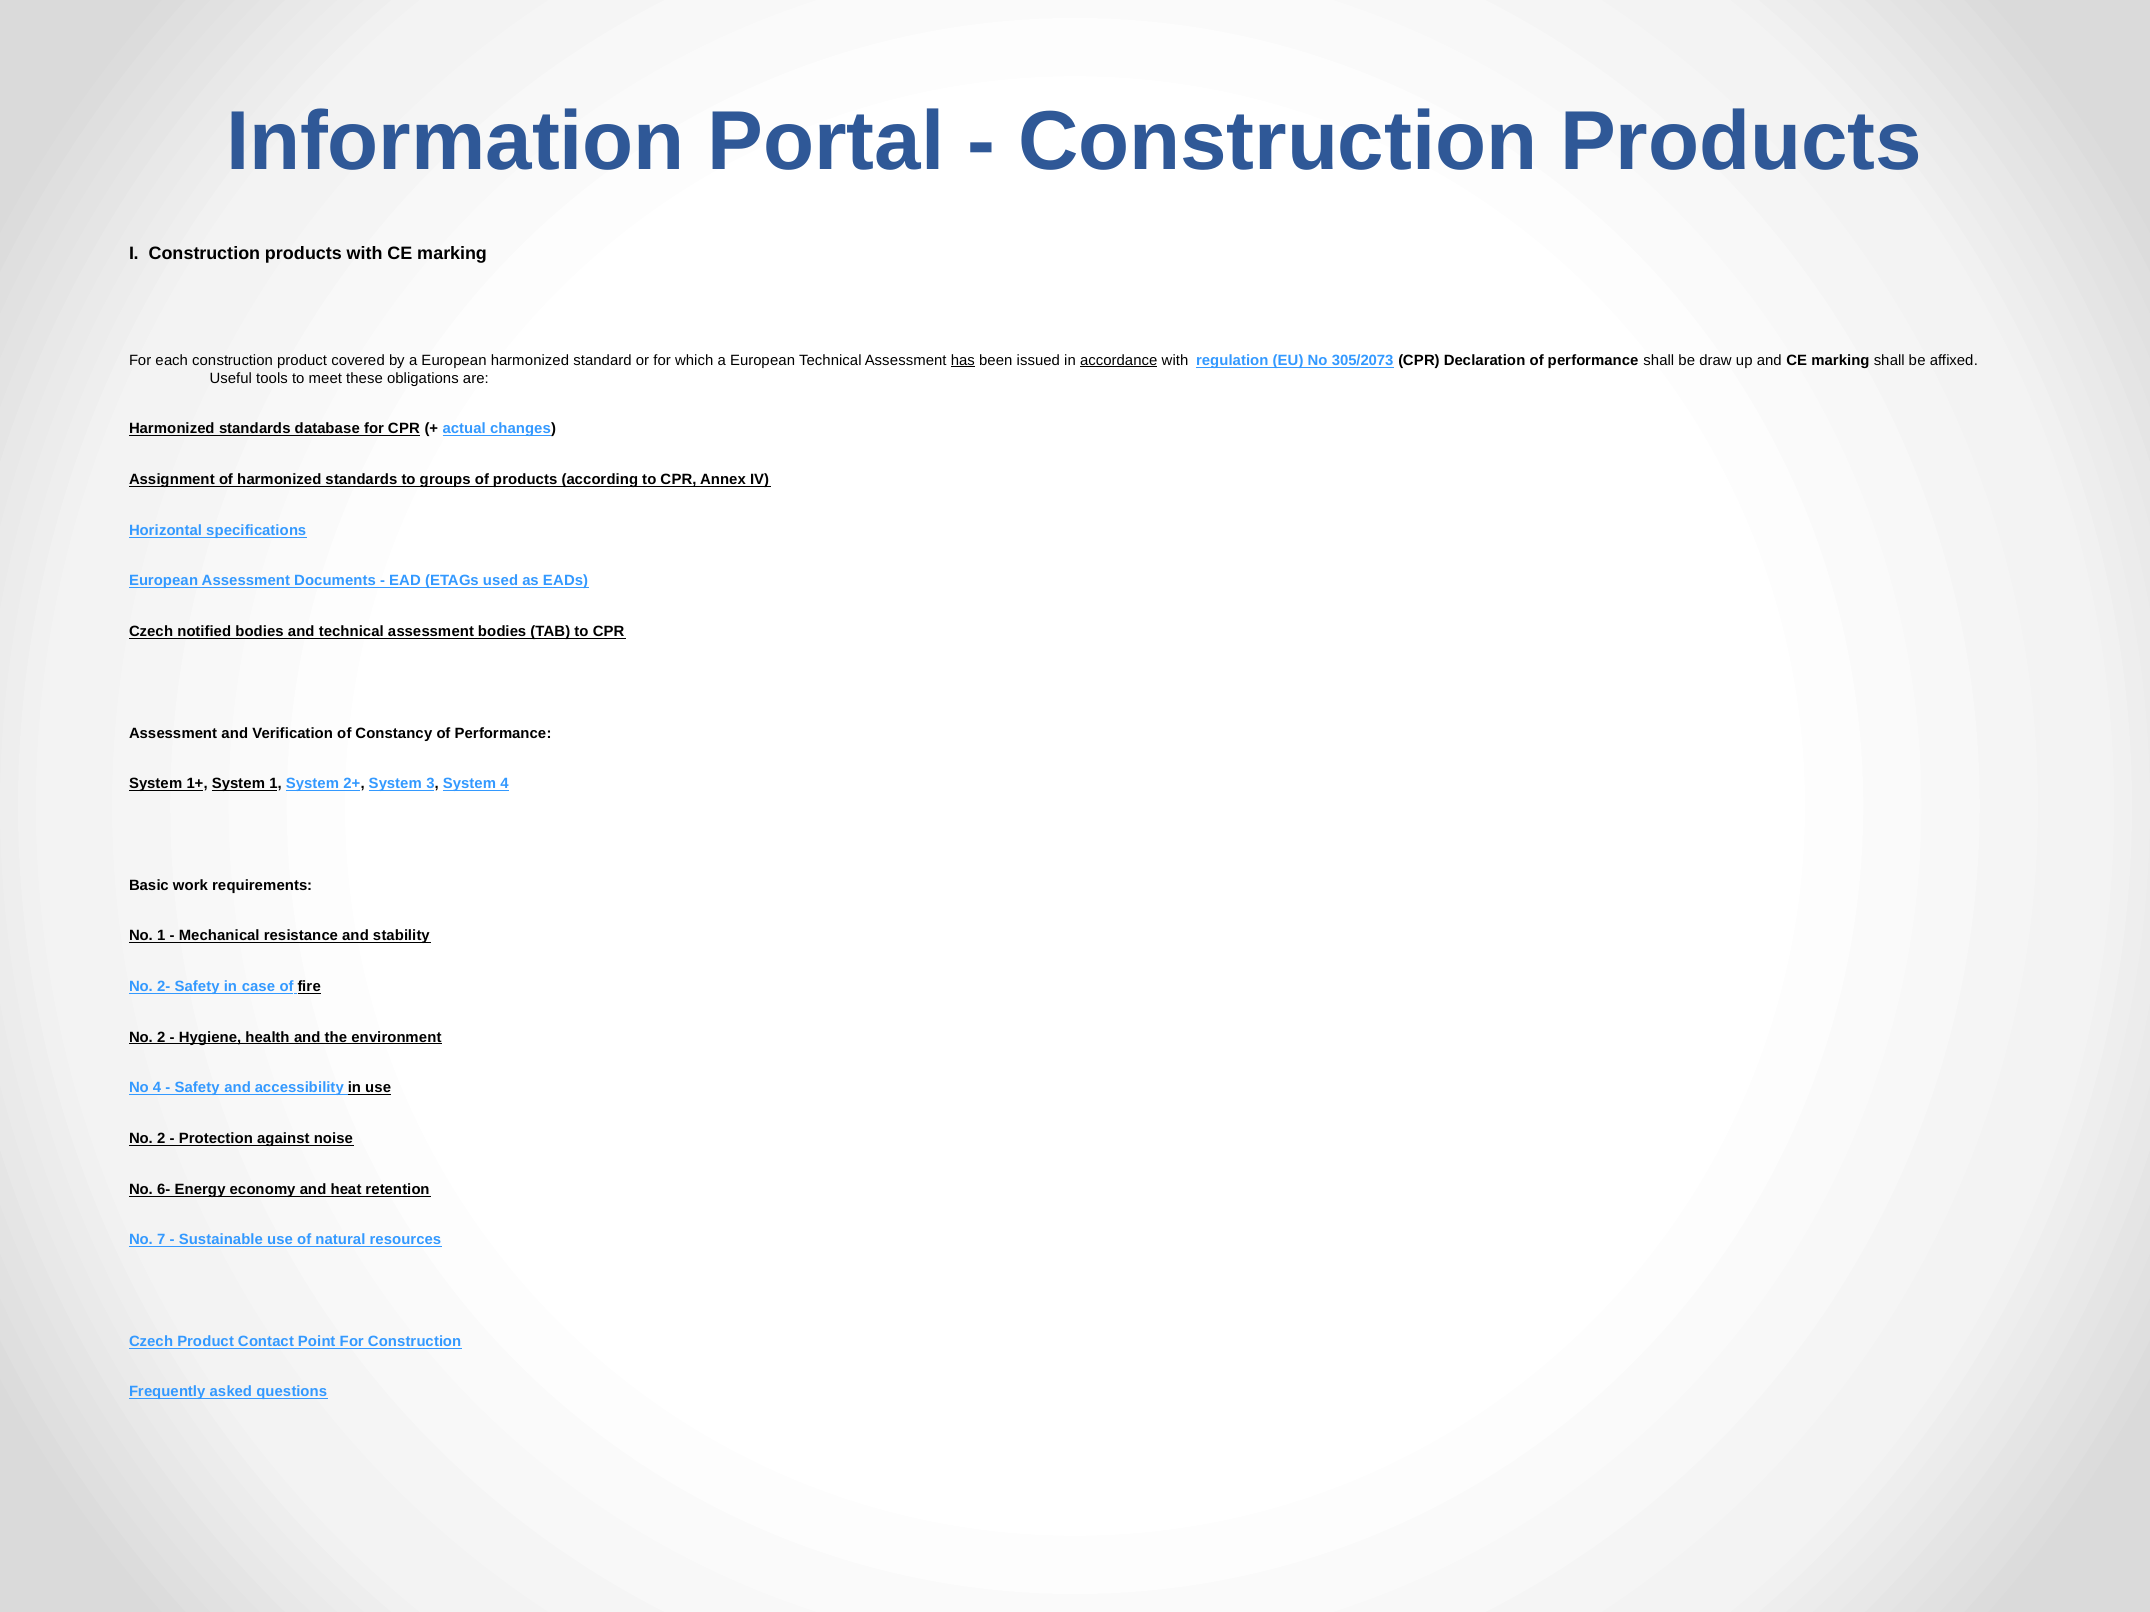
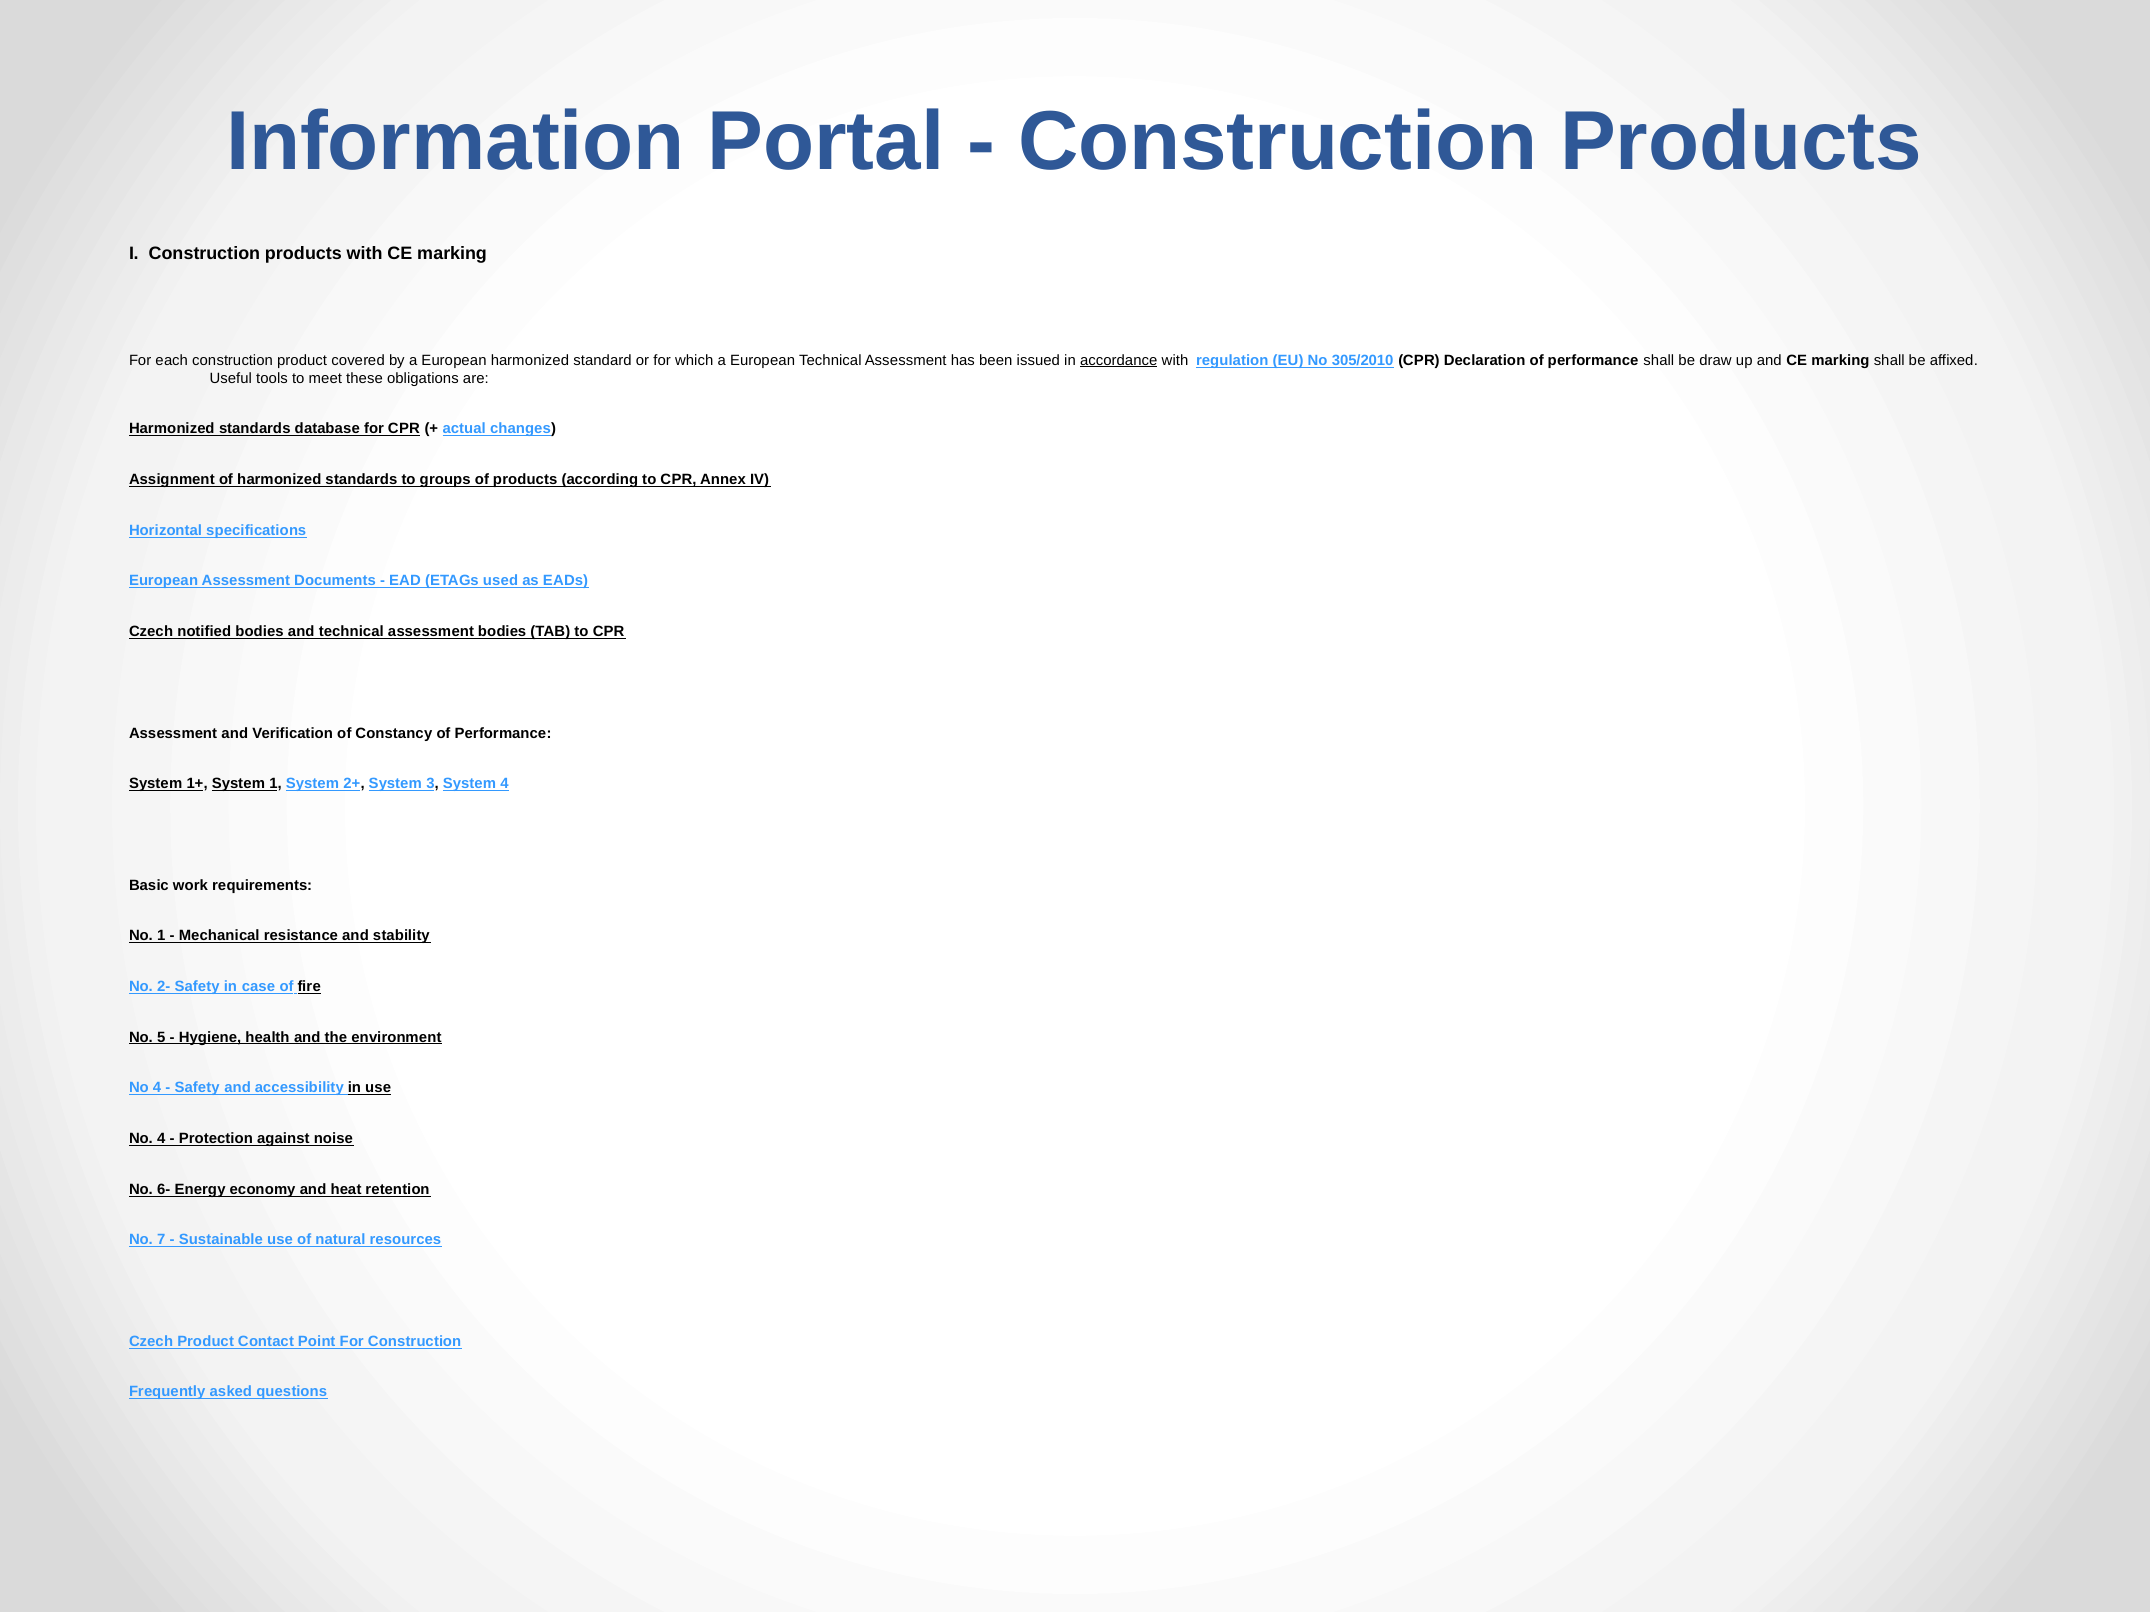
has underline: present -> none (963, 361)
305/2073: 305/2073 -> 305/2010 (1363, 361)
2: 2 -> 5 (161, 1038)
2: 2 -> 4 (161, 1139)
